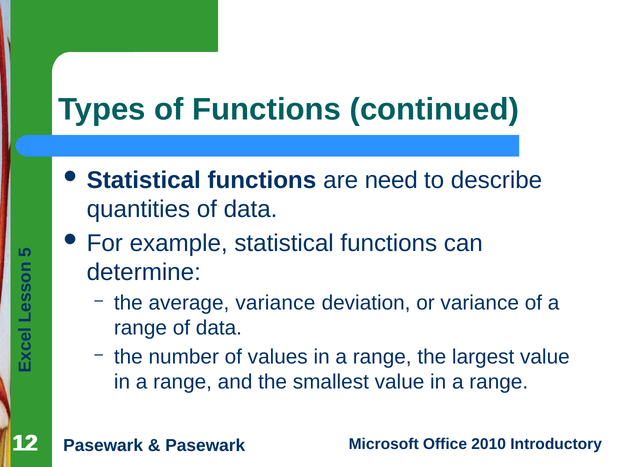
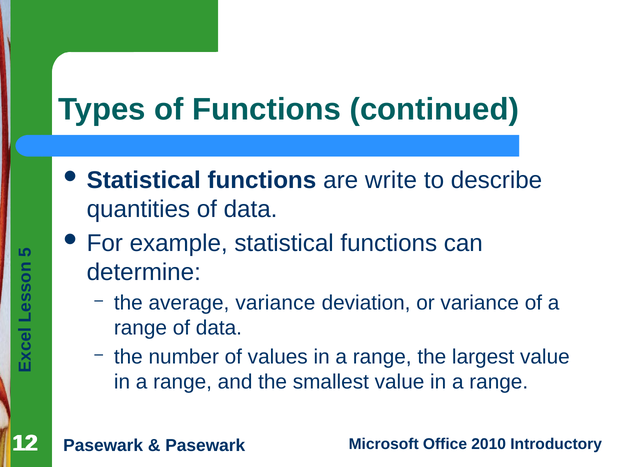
need: need -> write (391, 180)
